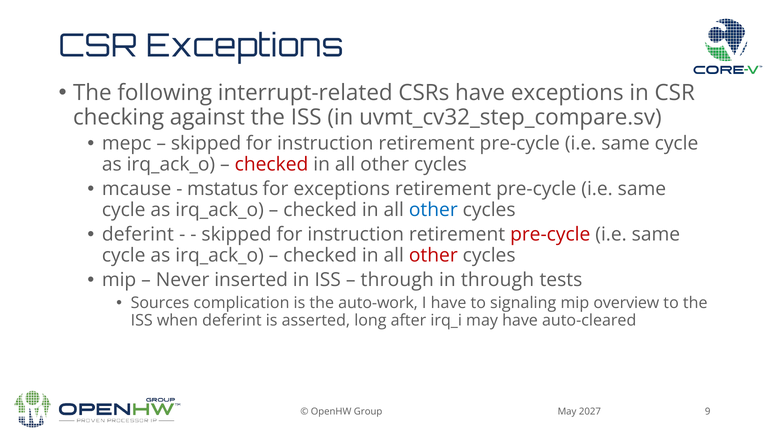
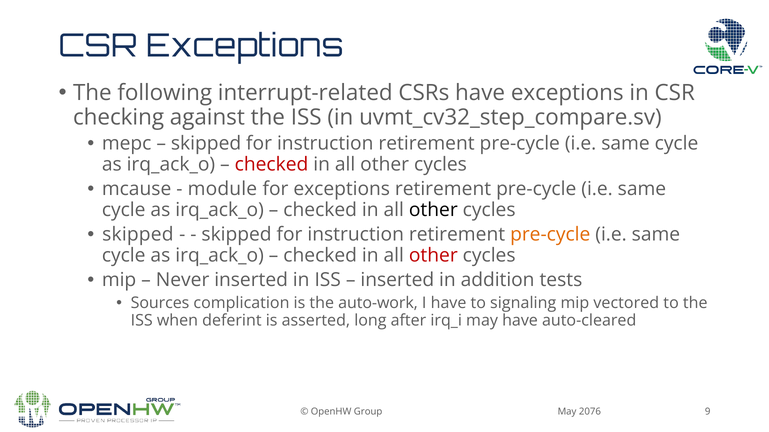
mstatus: mstatus -> module (222, 189)
other colour: blue -> black (433, 210)
deferint: deferint -> skipped (138, 235)
pre-cycle colour: red -> orange (550, 235)
through: through -> inserted (397, 280)
in through: through -> addition (498, 280)
overview: overview -> vectored (626, 303)
2027: 2027 -> 2076 (590, 412)
